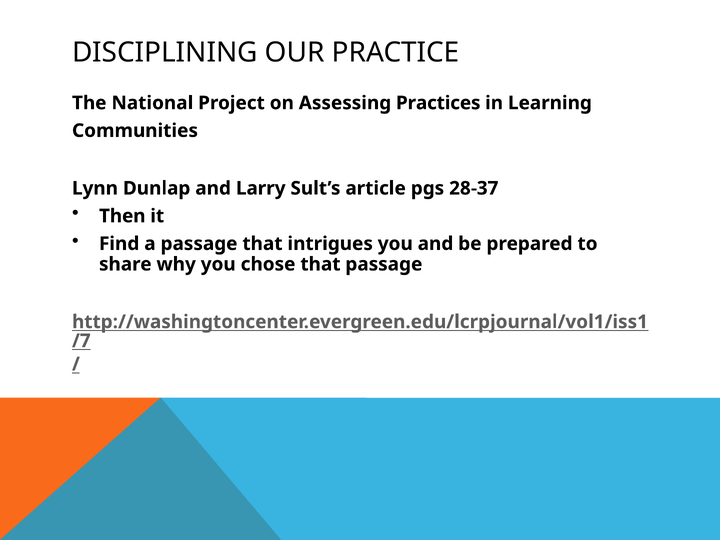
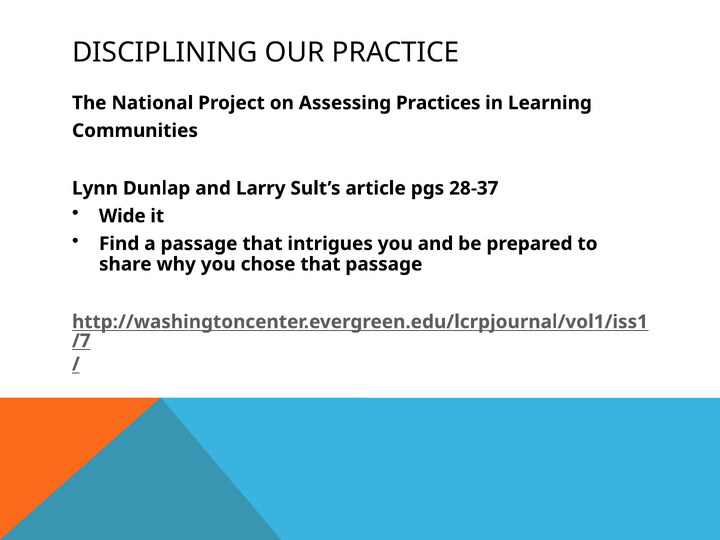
Then: Then -> Wide (122, 216)
